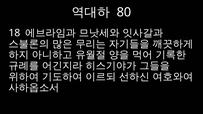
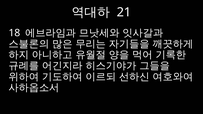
80: 80 -> 21 (124, 12)
